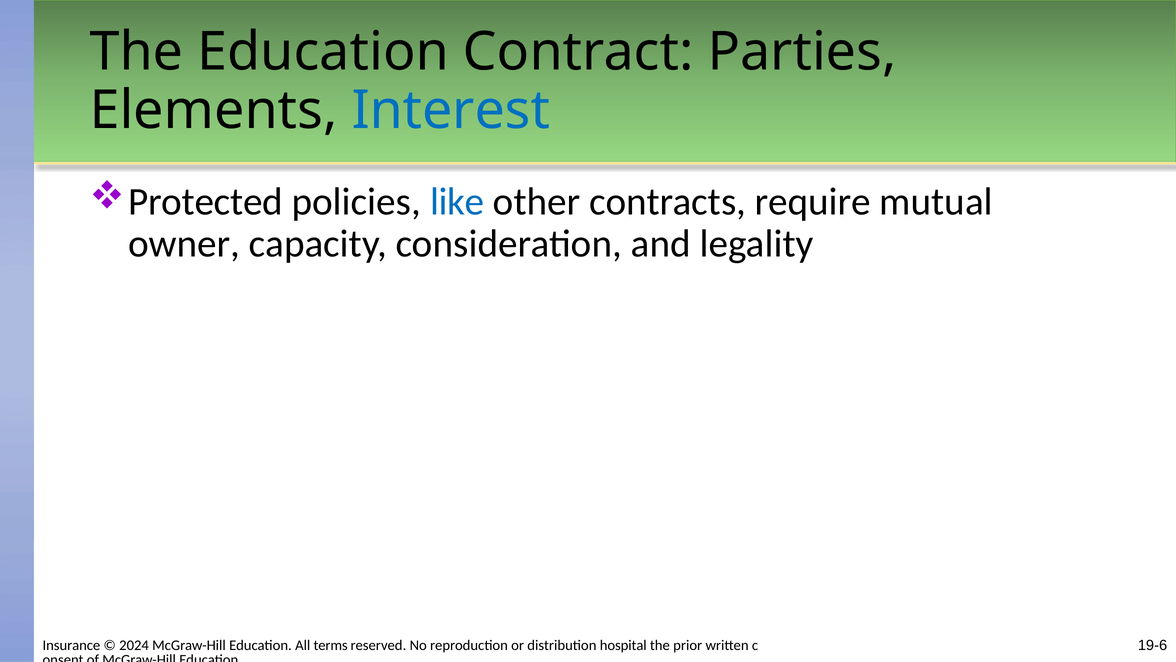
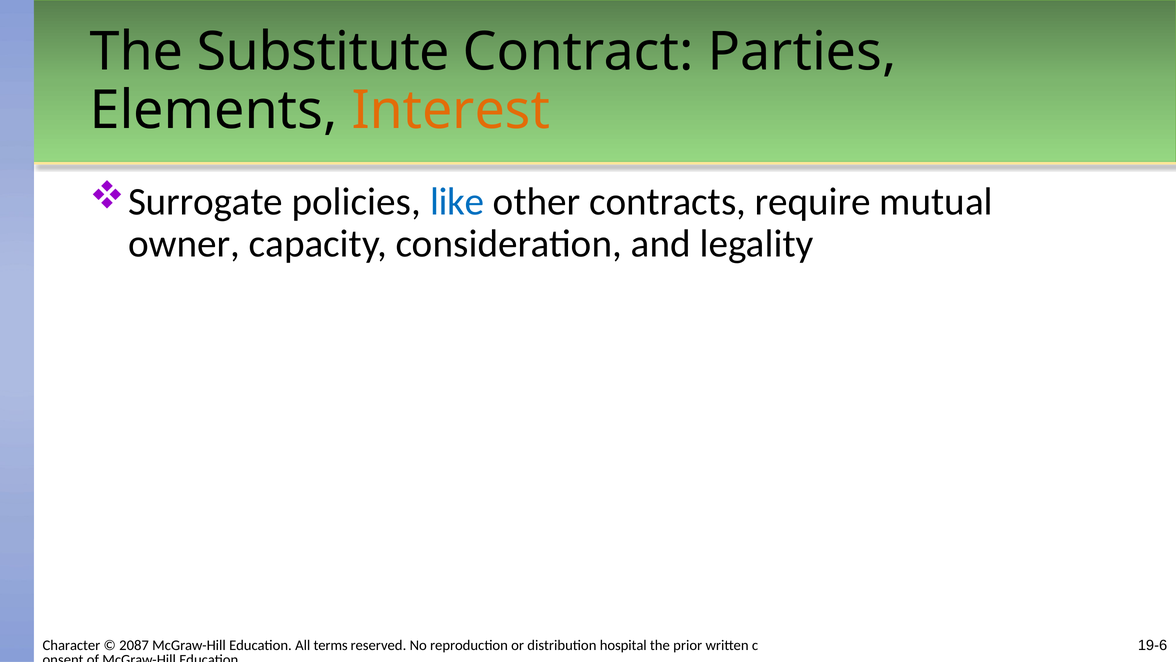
The Education: Education -> Substitute (323, 52)
Interest colour: blue -> orange (451, 110)
Protected: Protected -> Surrogate (205, 201)
Insurance: Insurance -> Character (71, 645)
2024: 2024 -> 2087 (134, 645)
